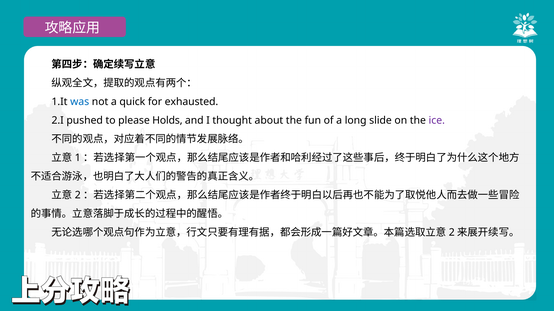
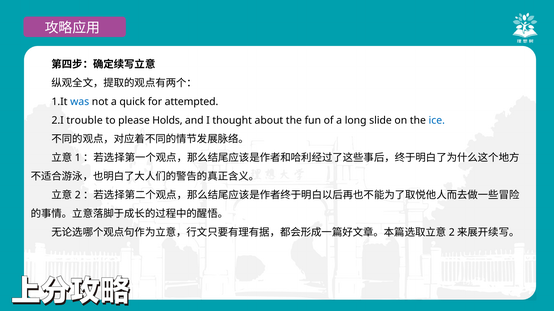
exhausted: exhausted -> attempted (192, 102)
pushed: pushed -> trouble (85, 121)
ice colour: purple -> blue (437, 121)
